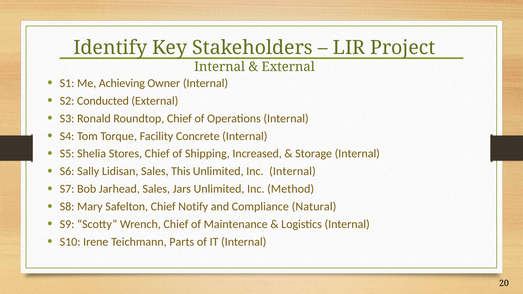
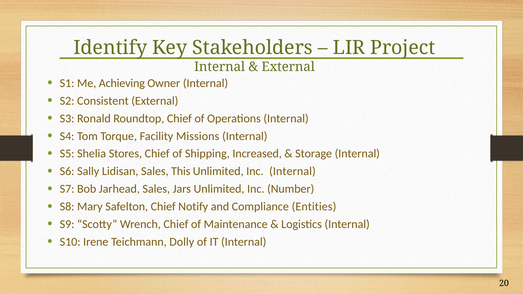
Conducted: Conducted -> Consistent (103, 101)
Concrete: Concrete -> Missions (198, 136)
Method: Method -> Number (291, 189)
Natural: Natural -> Entities (314, 207)
Parts: Parts -> Dolly (182, 242)
